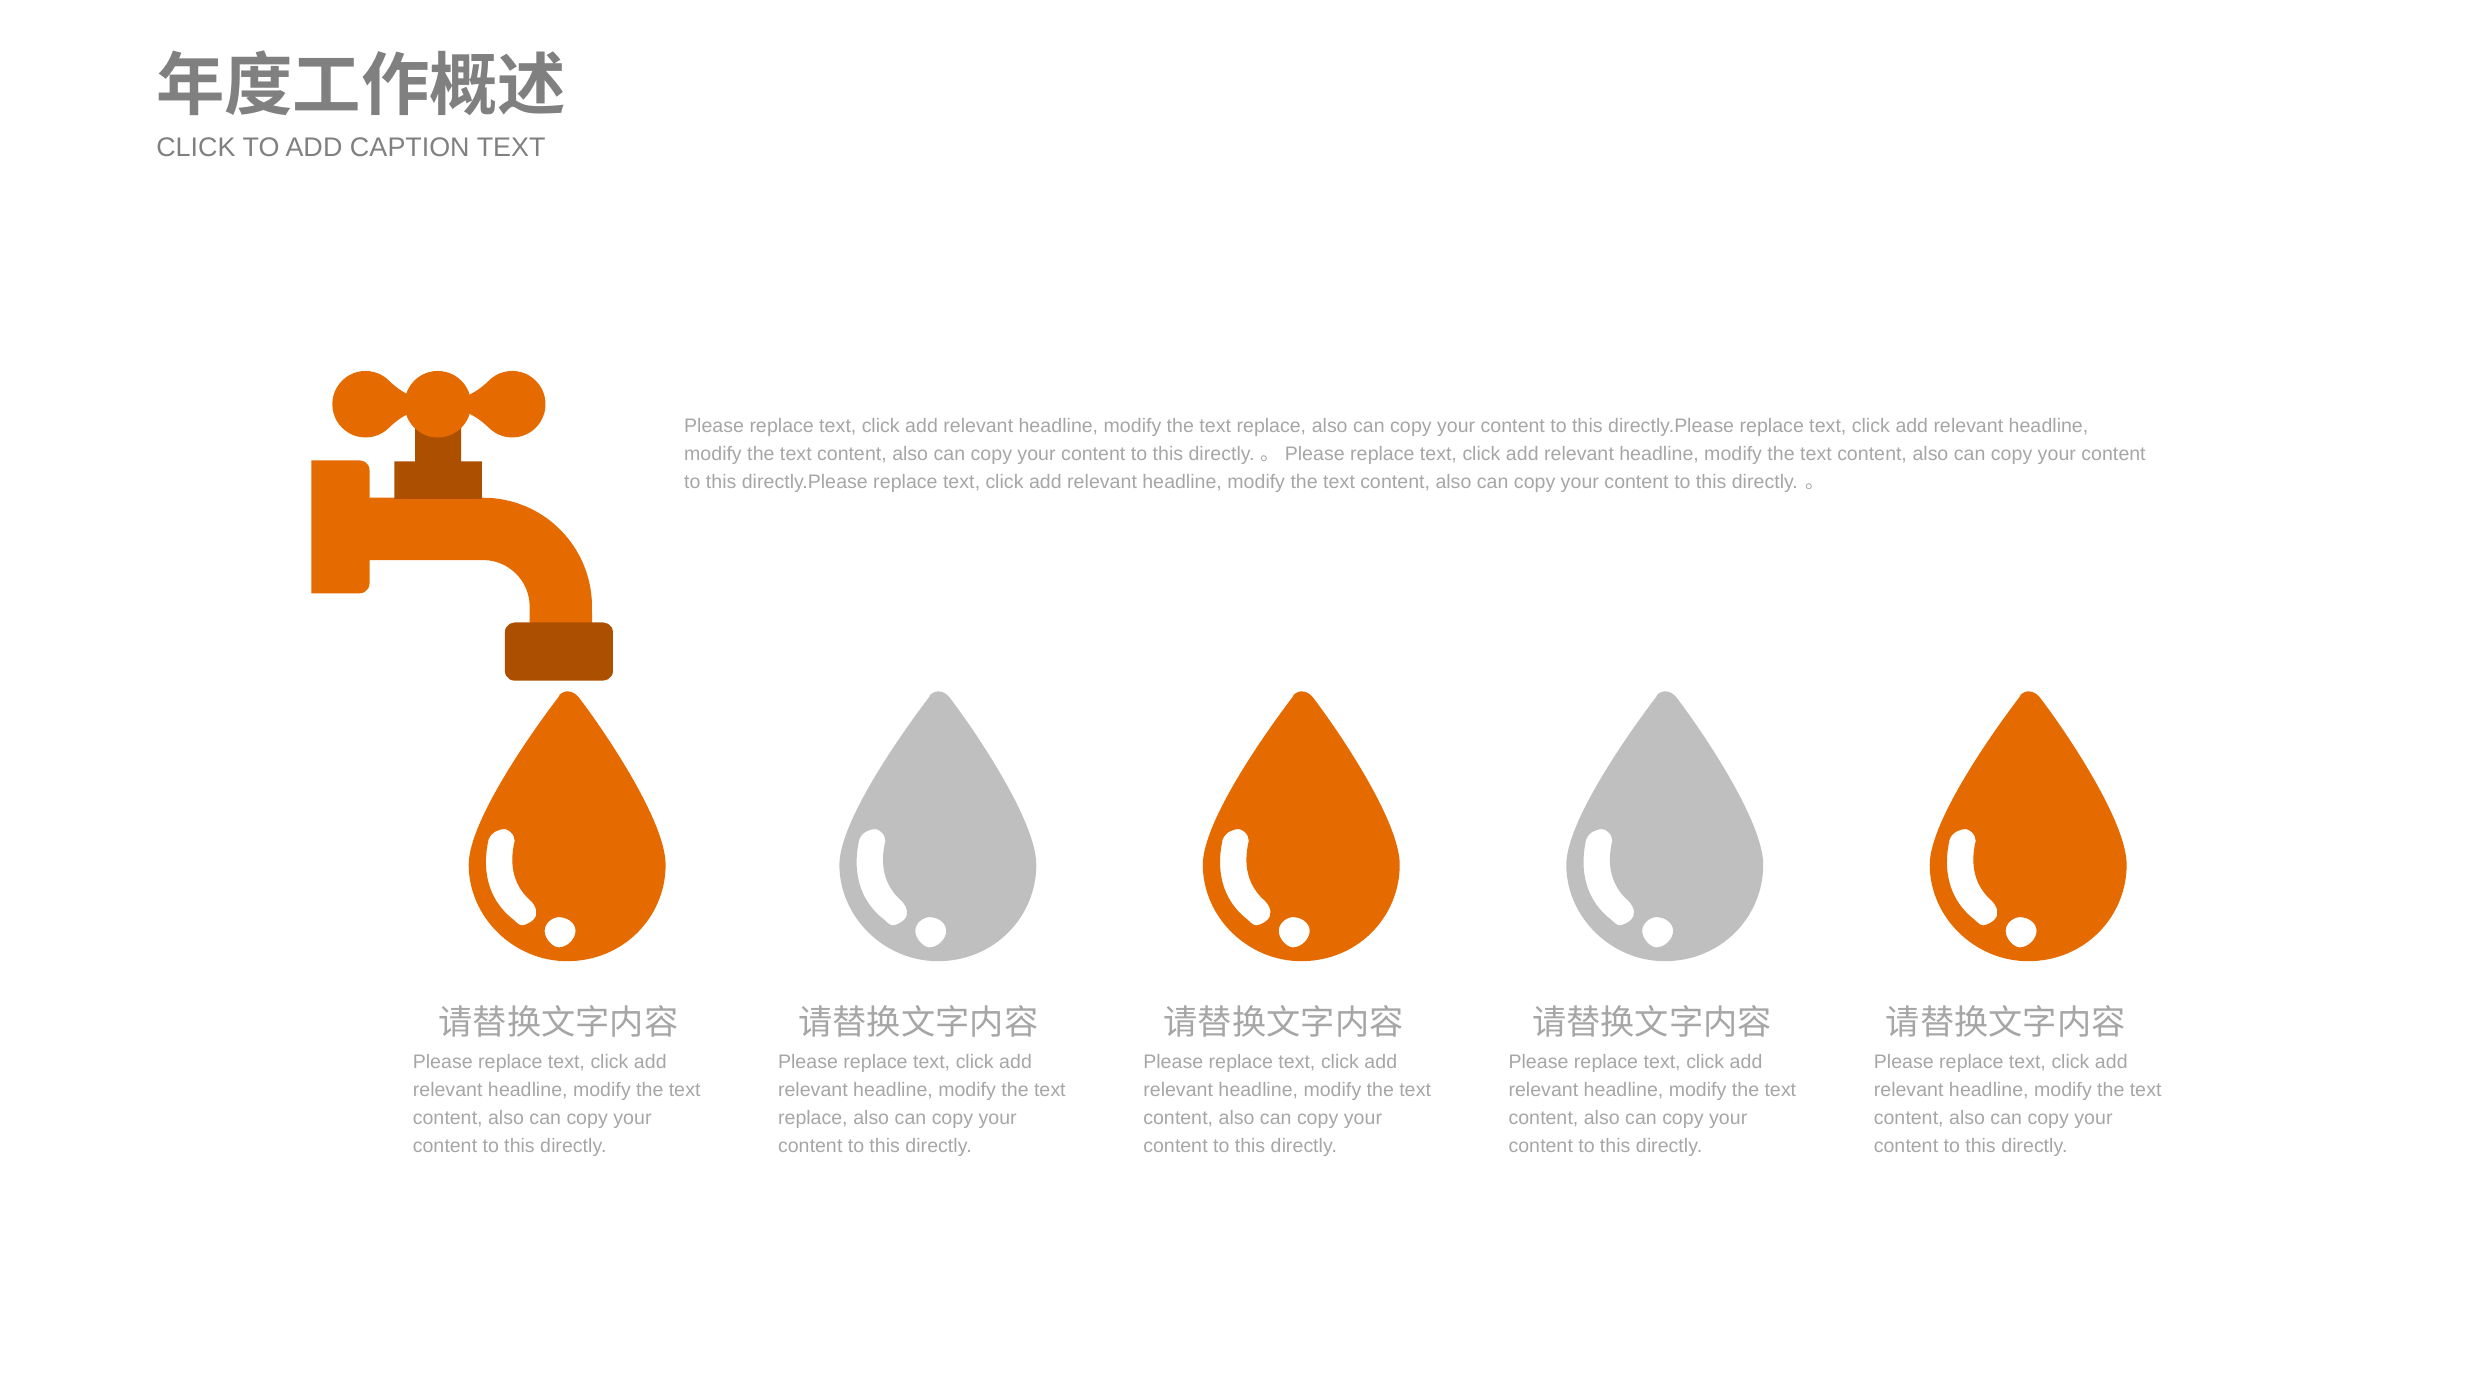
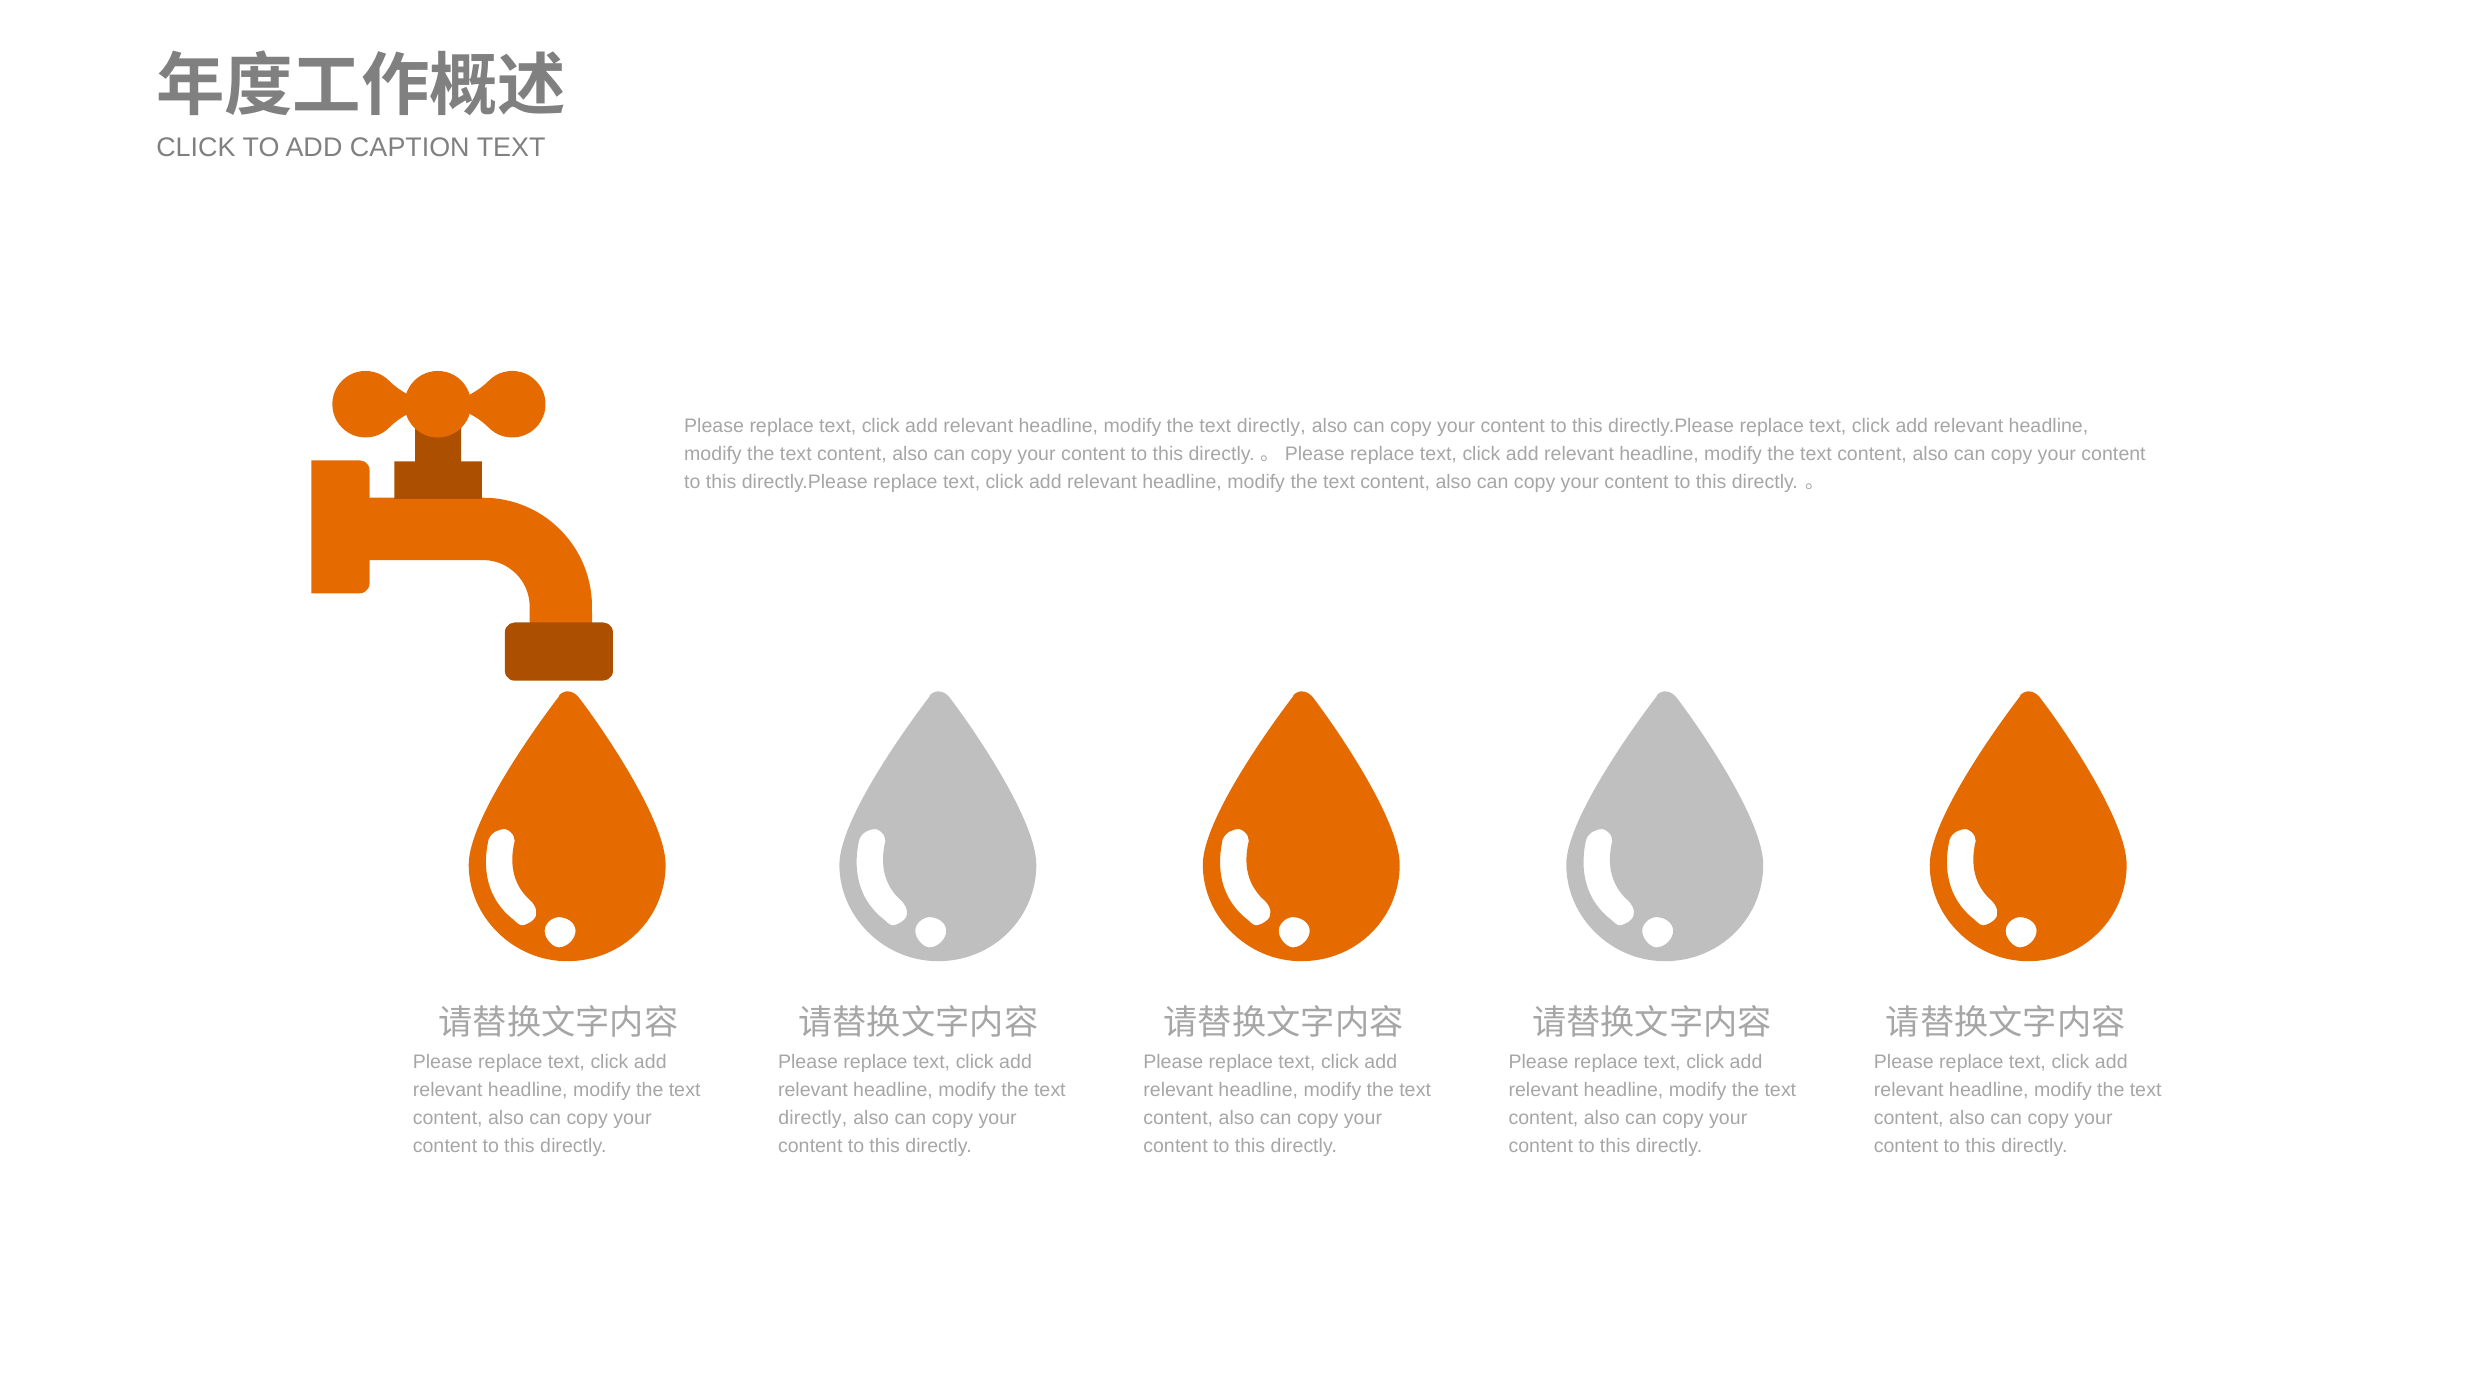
replace: replace -> directly (1271, 426)
replace: replace -> directly (813, 1118)
